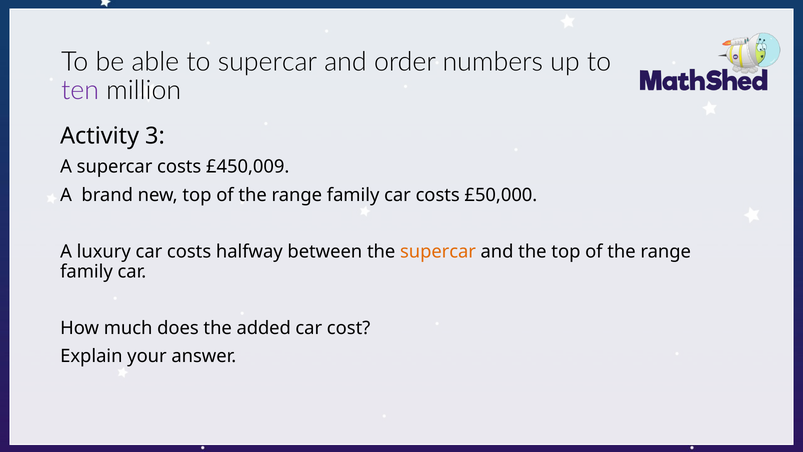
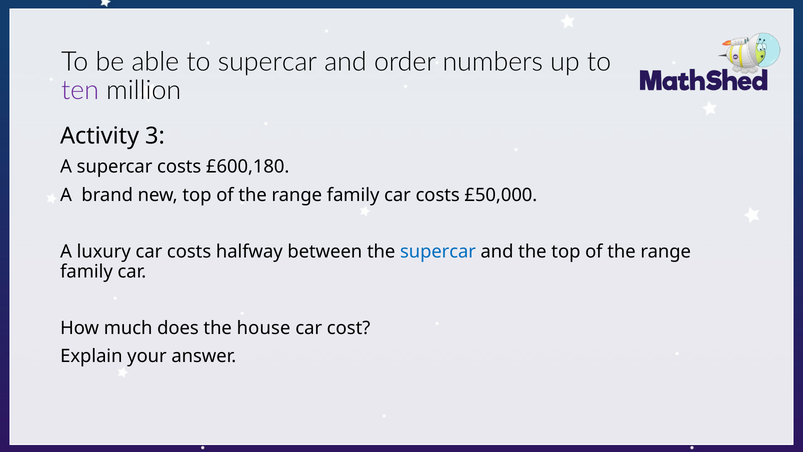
£450,009: £450,009 -> £600,180 (248, 167)
supercar colour: orange -> blue (438, 251)
added: added -> house (264, 328)
